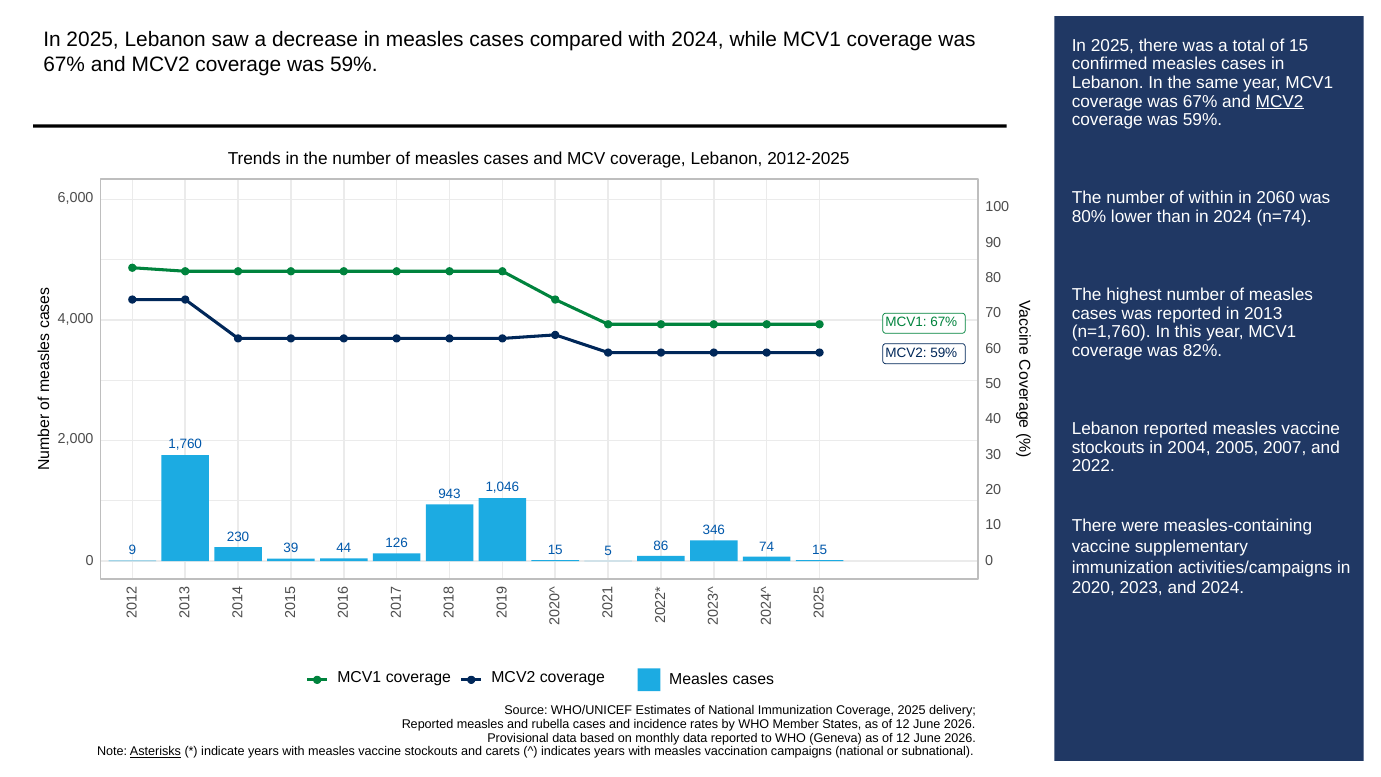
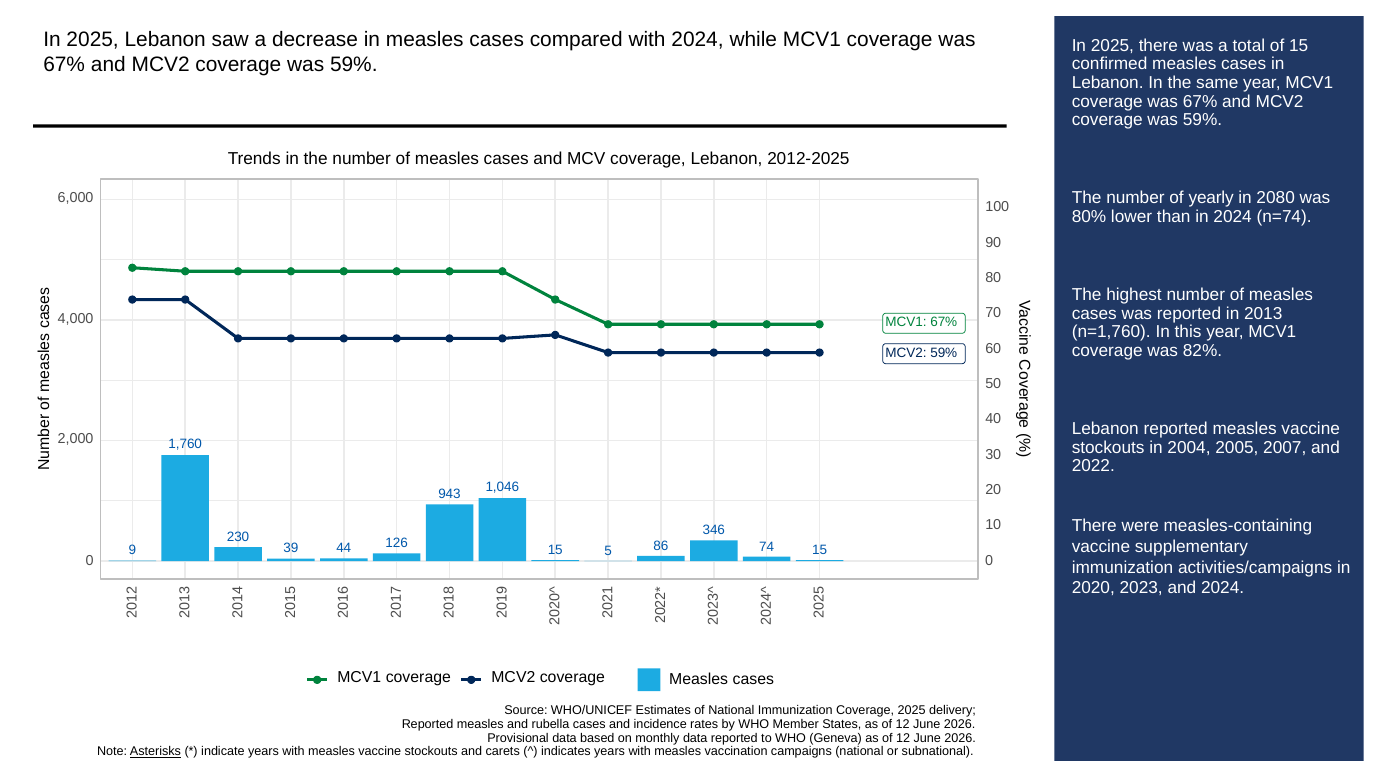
MCV2 underline: present -> none (1280, 101)
within: within -> yearly (1211, 198)
2060: 2060 -> 2080 (1276, 198)
